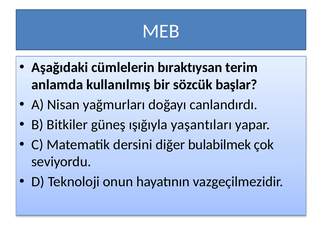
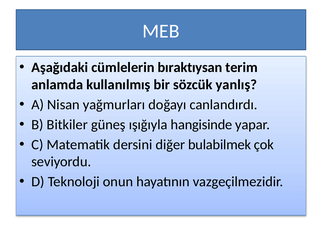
başlar: başlar -> yanlış (236, 85)
yaşantıları: yaşantıları -> hangisinde (201, 125)
